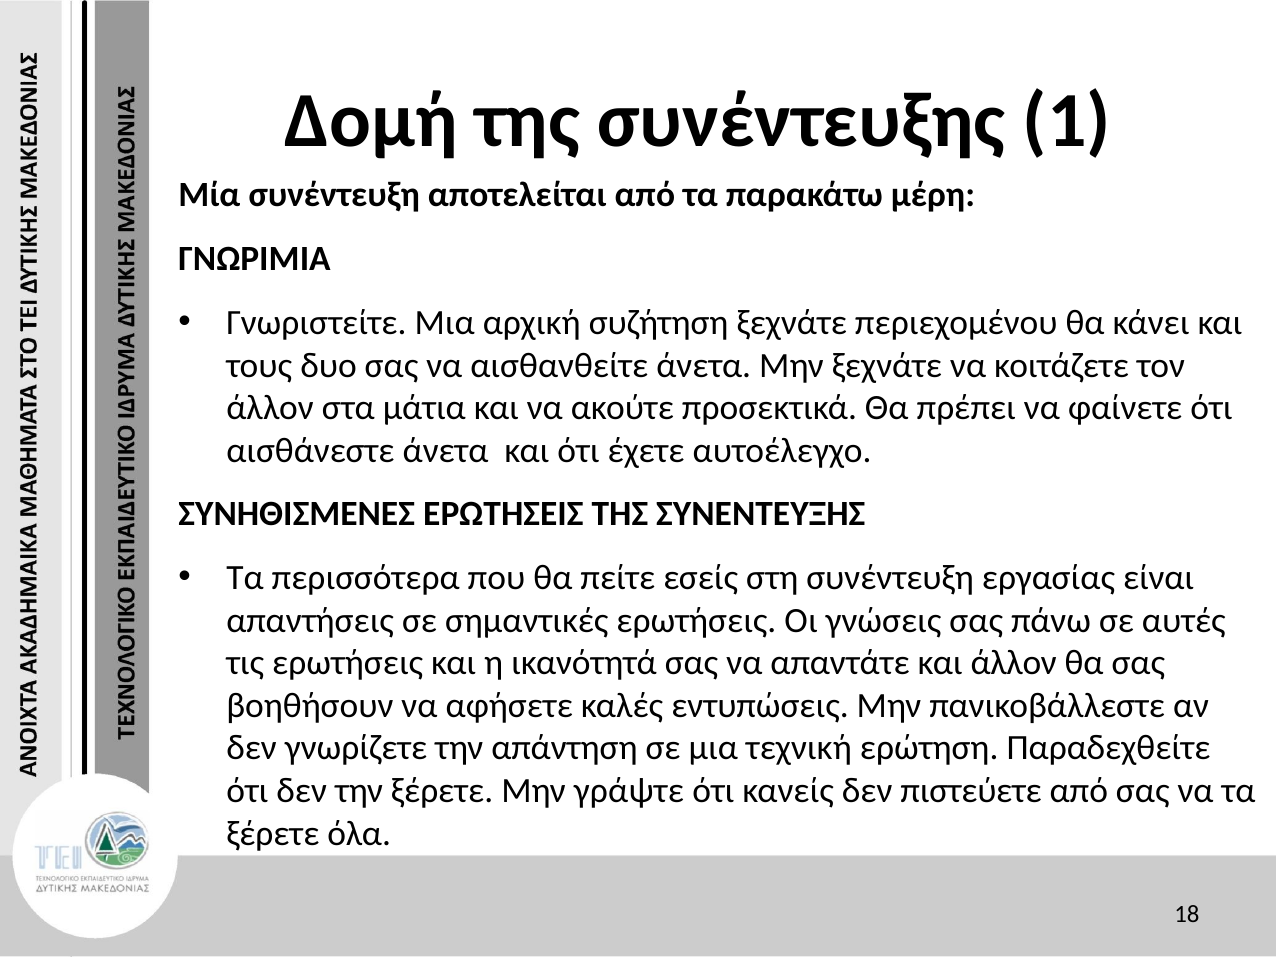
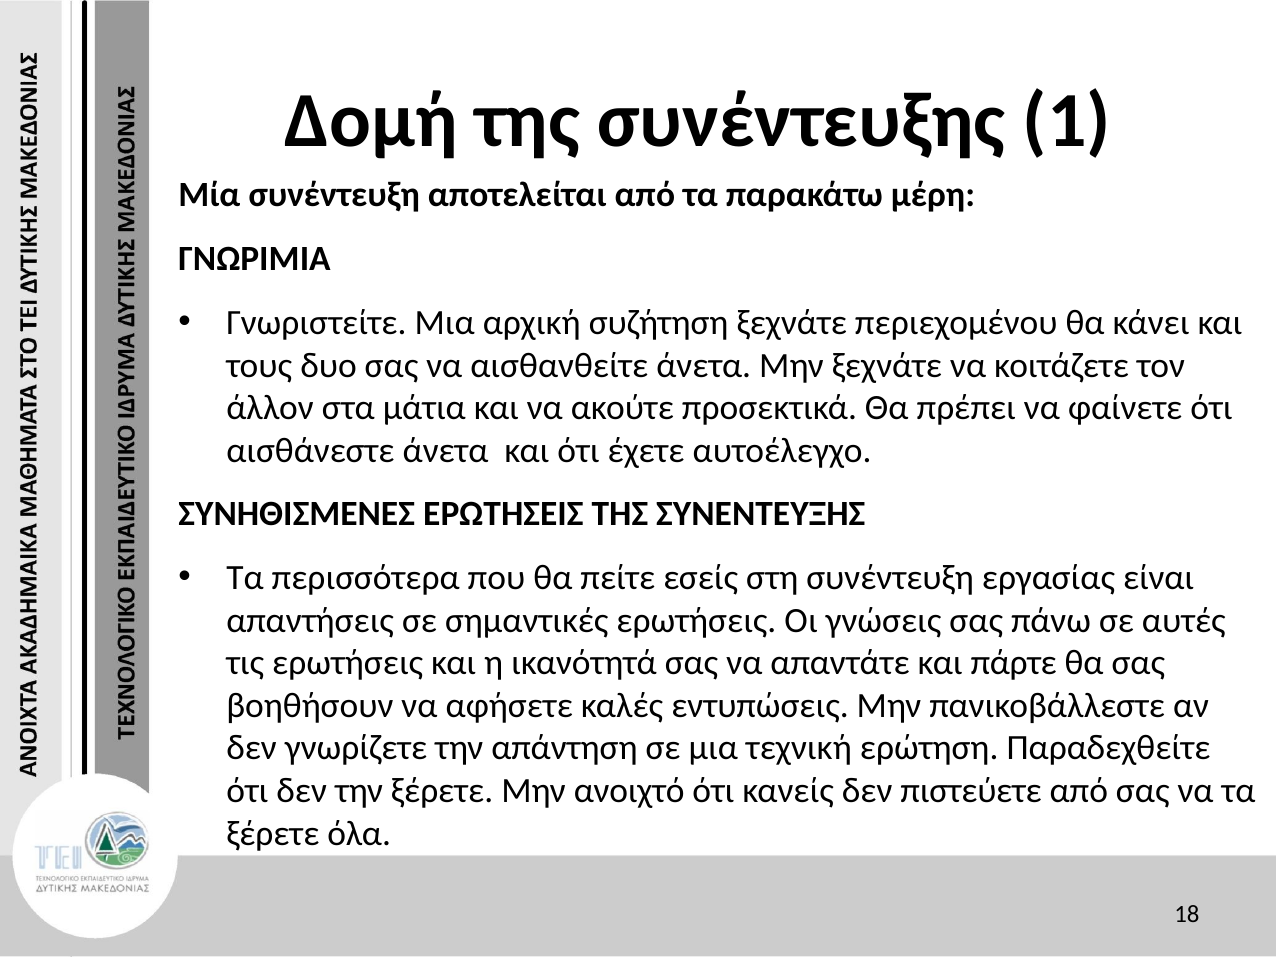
και άλλον: άλλον -> πάρτε (1014, 663)
γράψτε: γράψτε -> ανοιχτό (629, 791)
